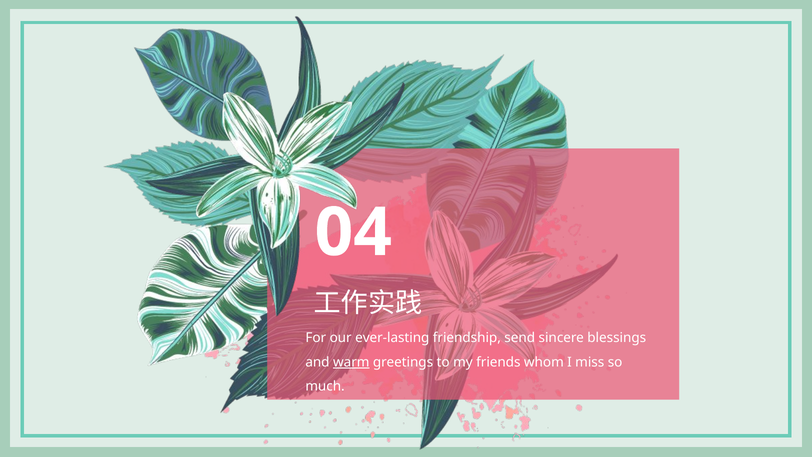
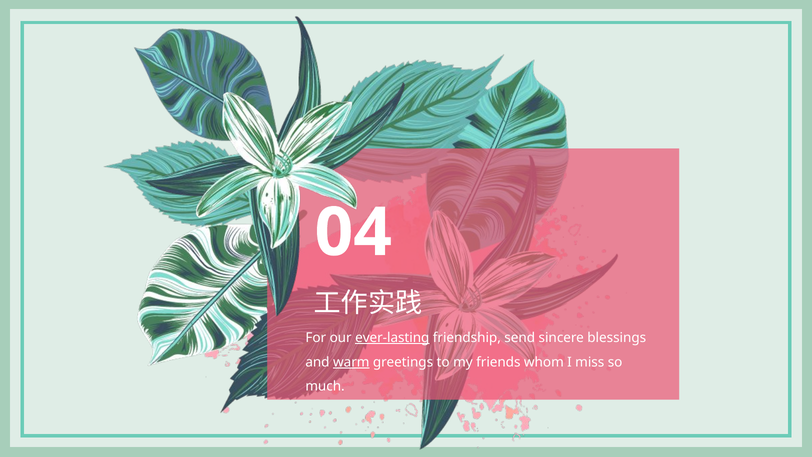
ever-lasting underline: none -> present (392, 338)
